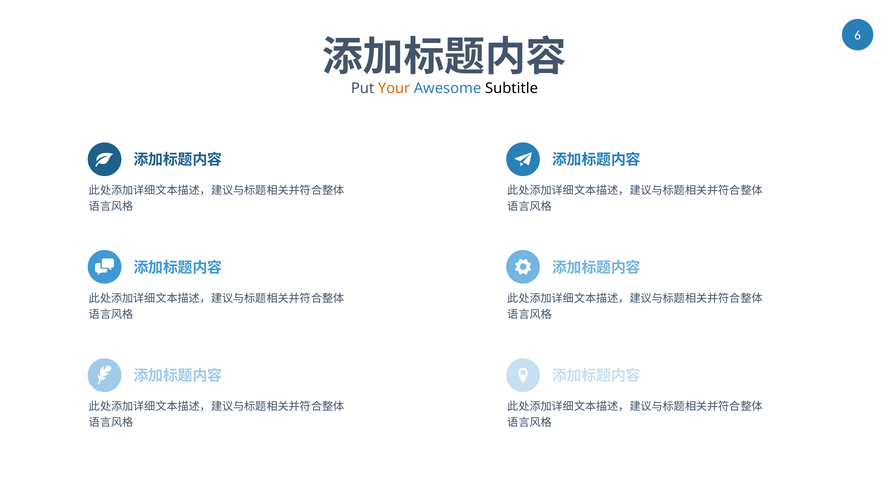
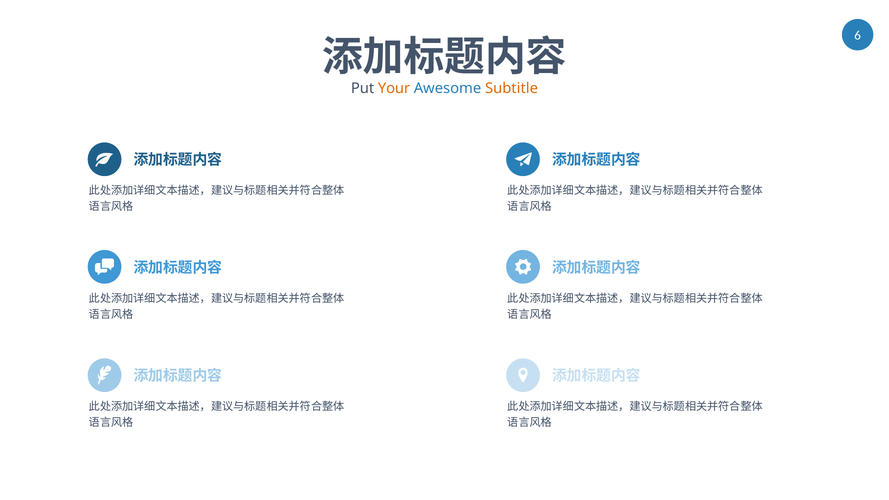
Subtitle colour: black -> orange (512, 89)
